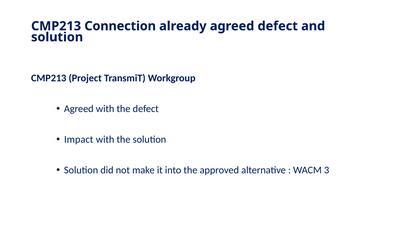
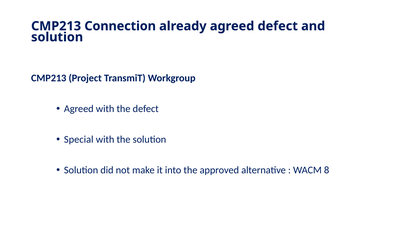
Impact: Impact -> Special (79, 139)
3: 3 -> 8 (327, 170)
